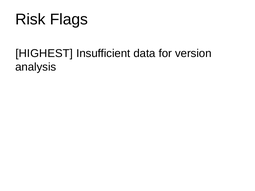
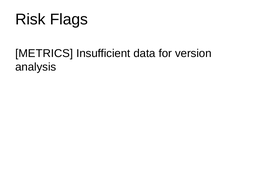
HIGHEST: HIGHEST -> METRICS (44, 53)
